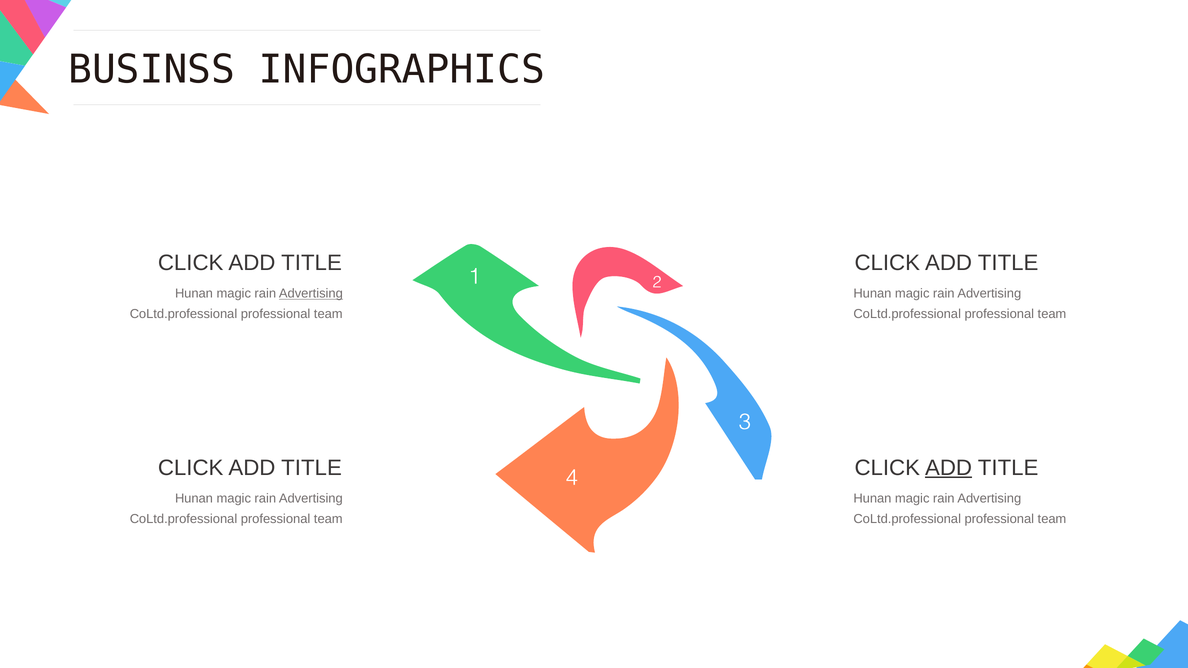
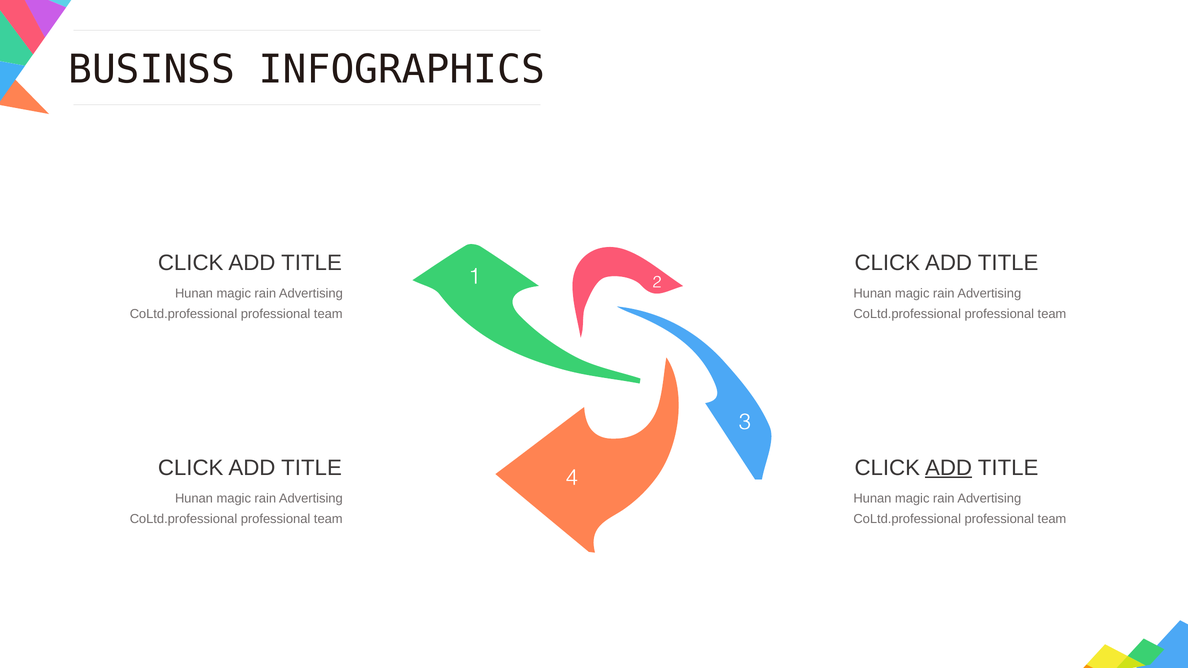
Advertising underline: present -> none (311, 294)
